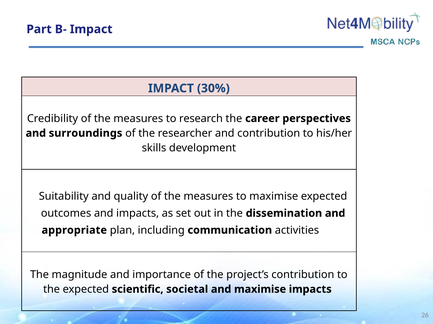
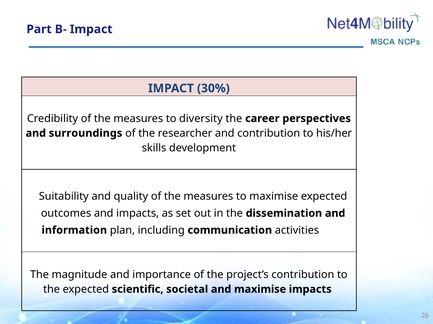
research: research -> diversity (201, 119)
appropriate: appropriate -> information (74, 231)
